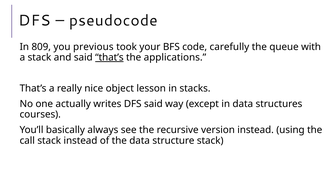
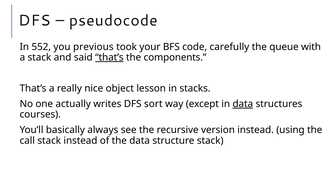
809: 809 -> 552 (41, 47)
applications: applications -> components (175, 57)
DFS said: said -> sort (153, 104)
data underline: none -> present (243, 104)
